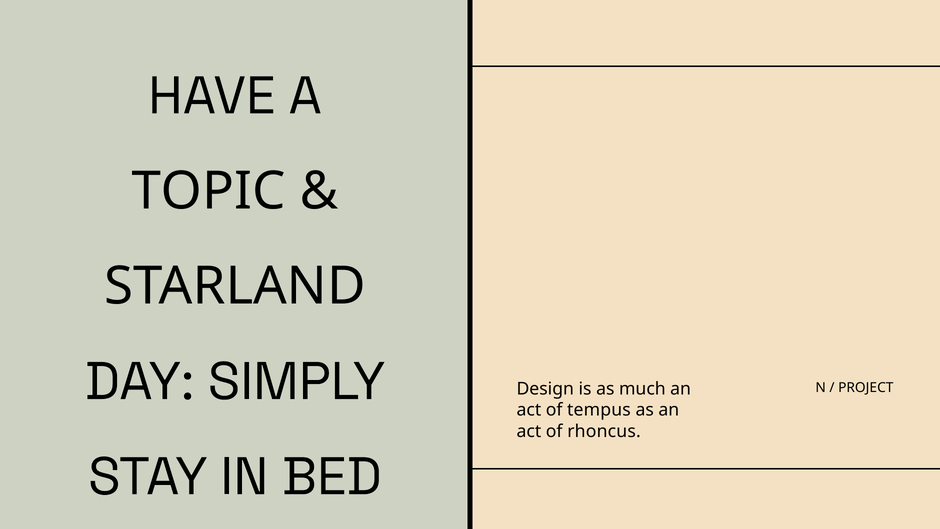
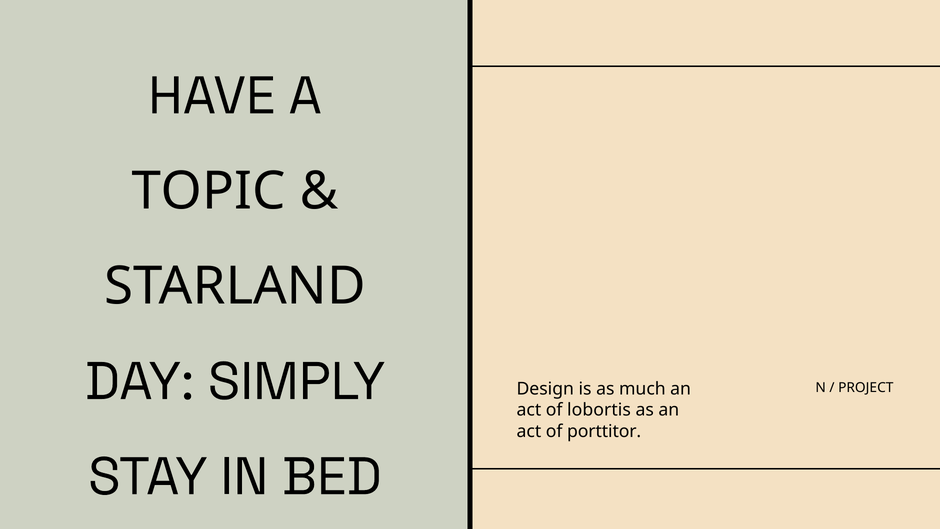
tempus: tempus -> lobortis (599, 410)
rhoncus: rhoncus -> porttitor (604, 431)
